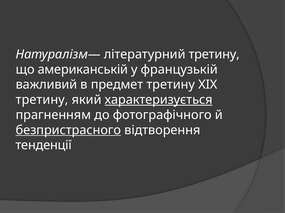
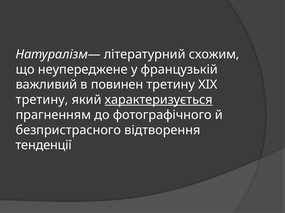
літературний третину: третину -> схожим (214, 55)
американській: американській -> неупереджене (83, 70)
предмет: предмет -> повинен (117, 85)
безпристрасного underline: present -> none (68, 131)
